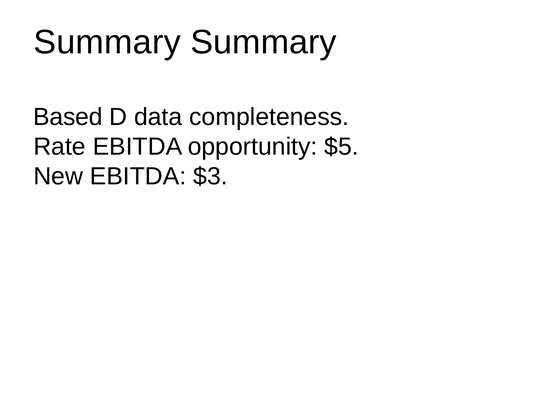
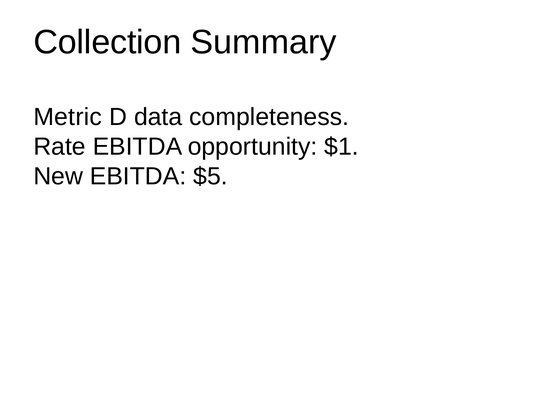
Summary: Summary -> Collection (107, 42)
Based: Based -> Metric (68, 117)
$5: $5 -> $1 (341, 147)
$3: $3 -> $5 (211, 177)
